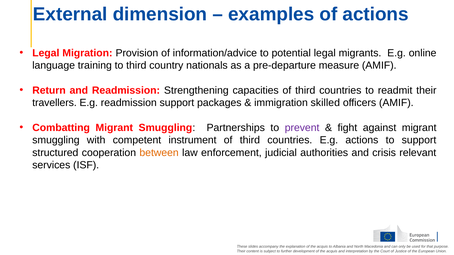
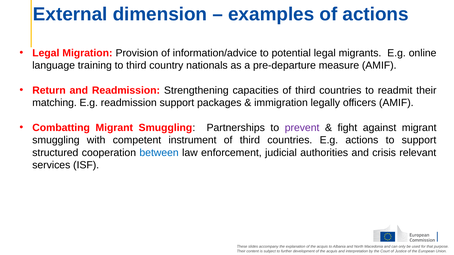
travellers: travellers -> matching (55, 103)
skilled: skilled -> legally (325, 103)
between colour: orange -> blue (159, 153)
